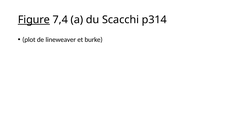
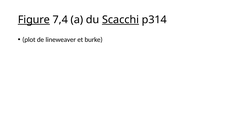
Scacchi underline: none -> present (120, 20)
